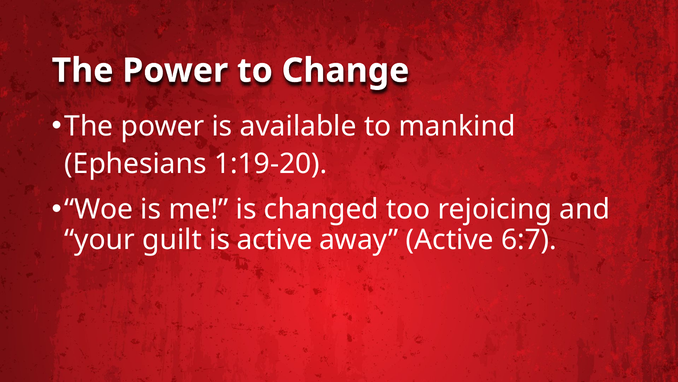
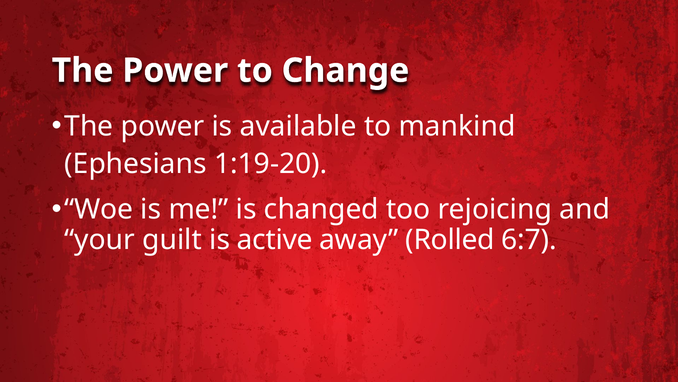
away Active: Active -> Rolled (450, 240)
